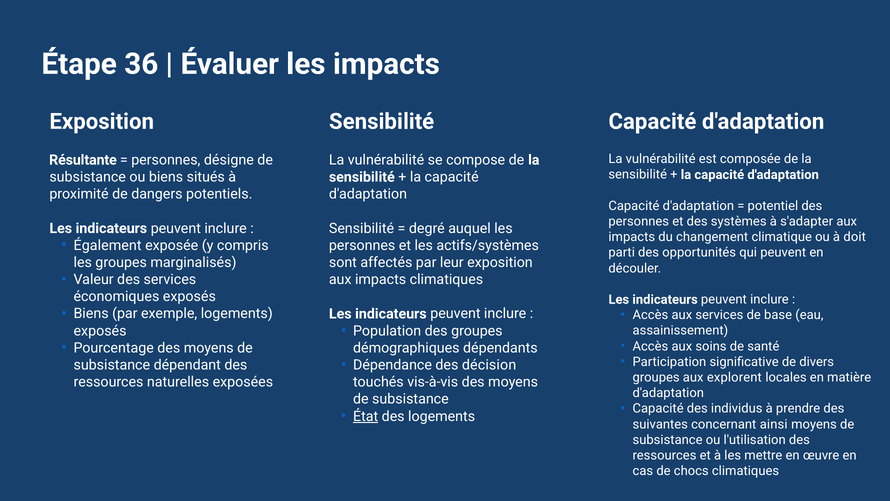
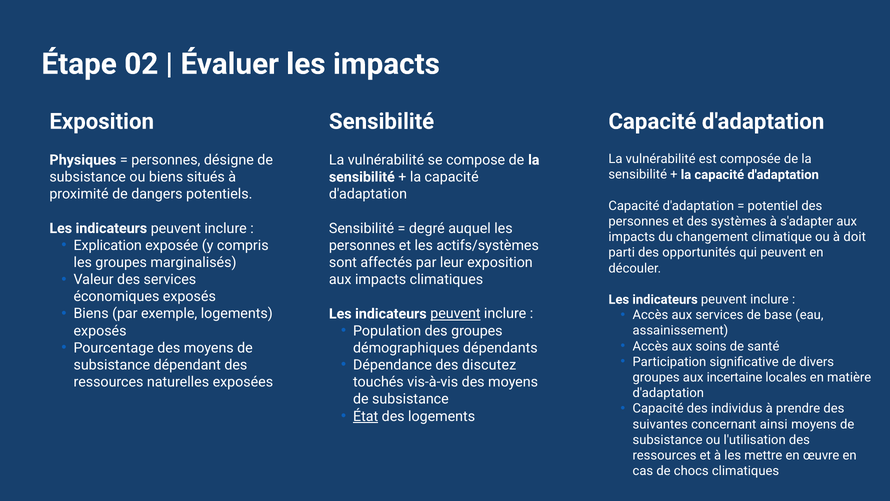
36: 36 -> 02 (141, 64)
Résultante: Résultante -> Physiques (83, 160)
Également: Également -> Explication (108, 245)
peuvent underline: none -> present (455, 314)
décision: décision -> discutez (489, 365)
explorent: explorent -> incertaine (735, 377)
